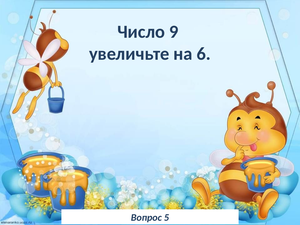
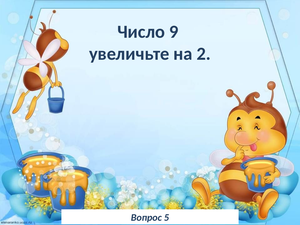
6: 6 -> 2 (204, 54)
